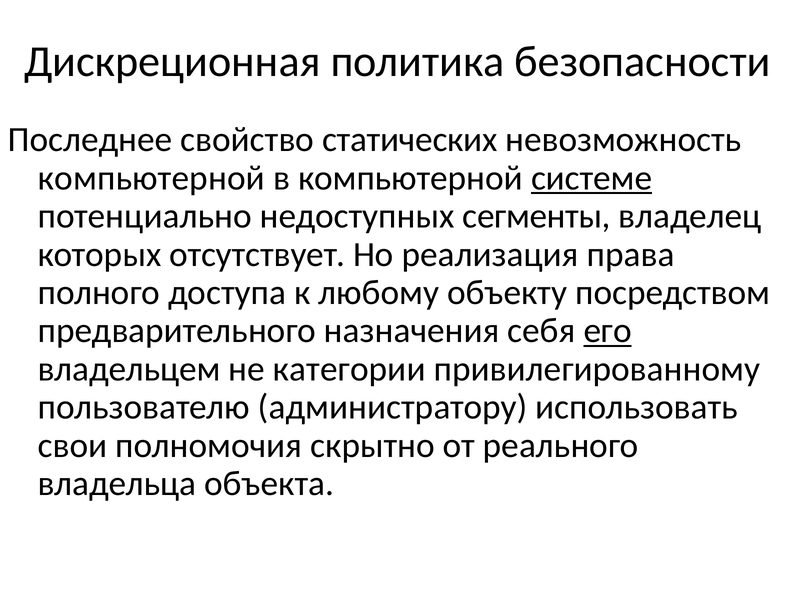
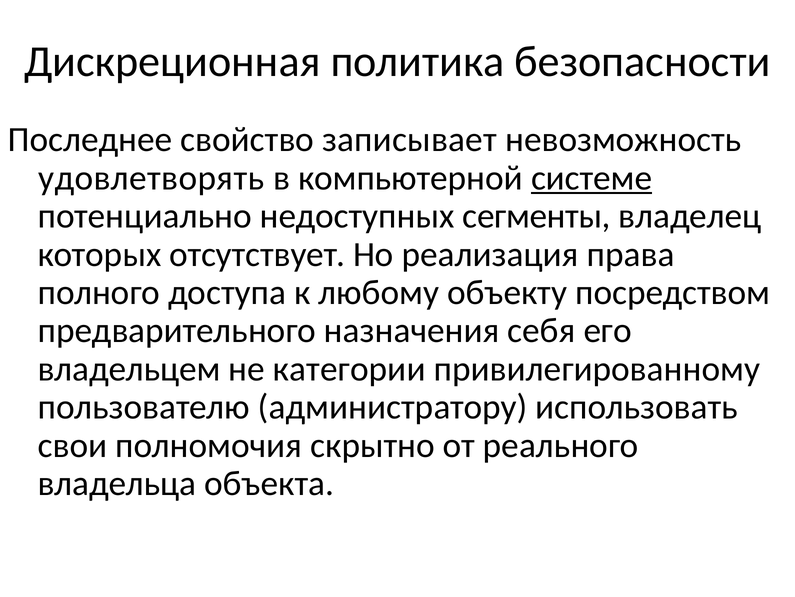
статических: статических -> записывает (409, 139)
компьютерной: компьютерной -> удовлетворять (151, 178)
его underline: present -> none (608, 330)
